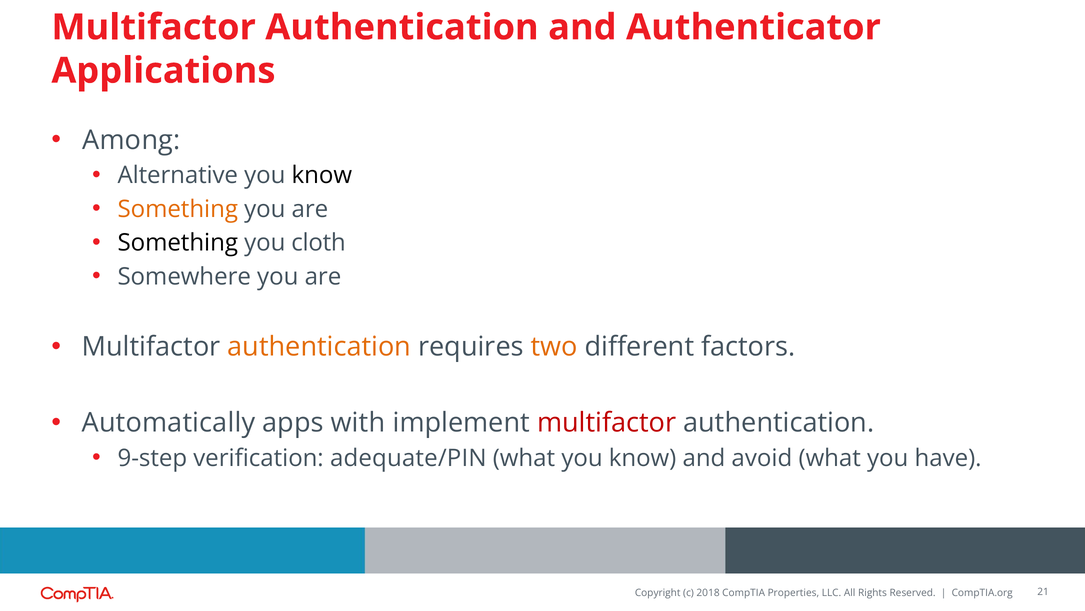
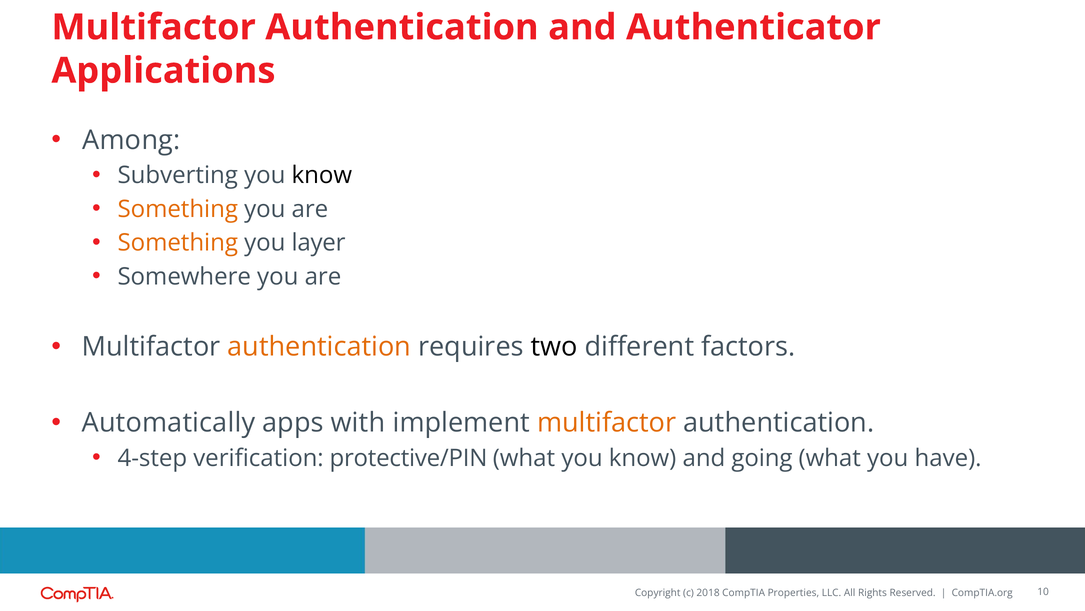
Alternative: Alternative -> Subverting (178, 175)
Something colour: black -> orange (178, 243)
cloth: cloth -> layer (319, 243)
two colour: orange -> black (554, 347)
multifactor colour: red -> orange (607, 423)
9-step: 9-step -> 4-step (152, 458)
adequate/PIN: adequate/PIN -> protective/PIN (408, 458)
avoid: avoid -> going (762, 458)
21: 21 -> 10 (1043, 591)
